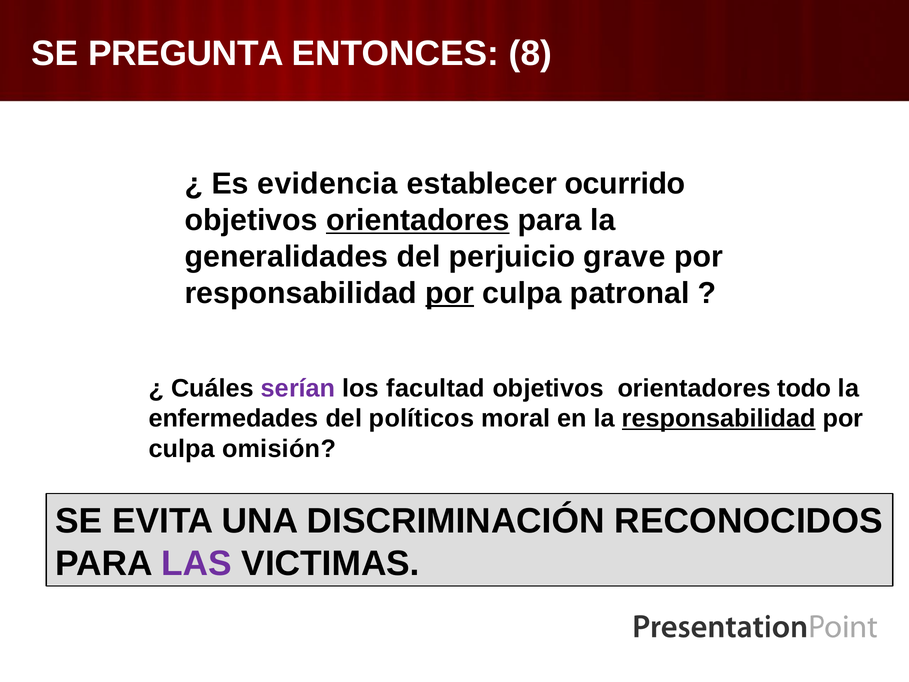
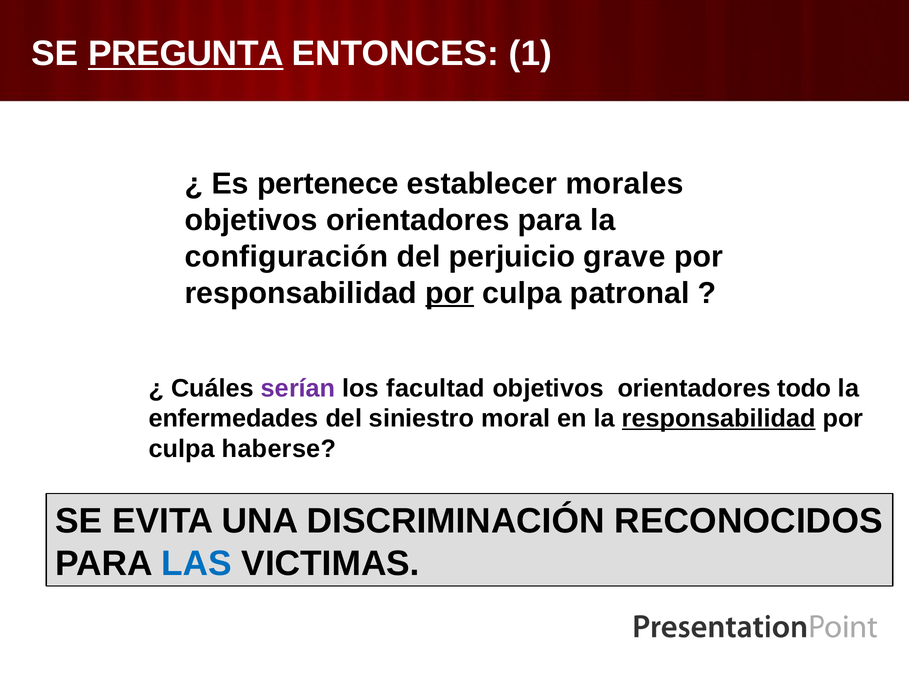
PREGUNTA underline: none -> present (186, 54)
8: 8 -> 1 (530, 54)
evidencia: evidencia -> pertenece (328, 184)
ocurrido: ocurrido -> morales (625, 184)
orientadores underline: present -> none (418, 220)
generalidades: generalidades -> configuración (286, 257)
políticos: políticos -> siniestro (422, 418)
omisión: omisión -> haberse (279, 449)
LAS colour: purple -> blue (196, 563)
